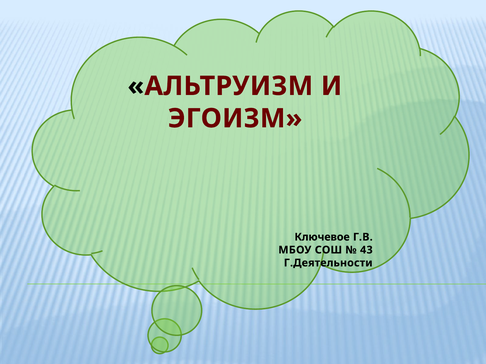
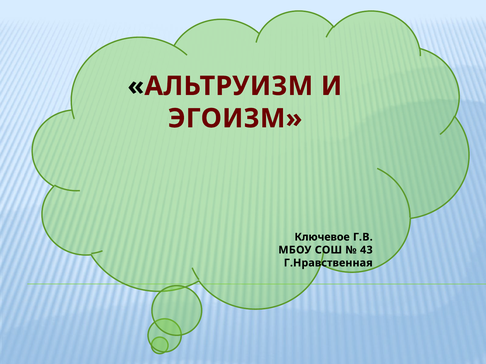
Г.Деятельности: Г.Деятельности -> Г.Нравственная (328, 263)
